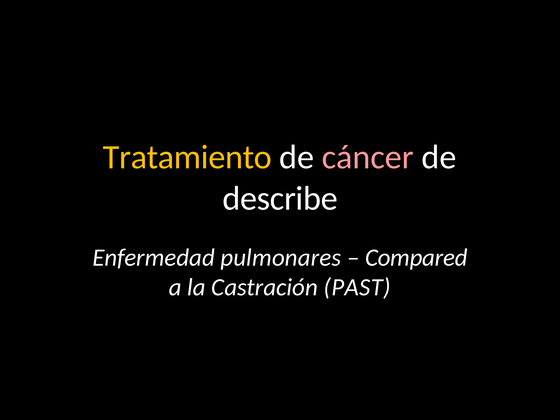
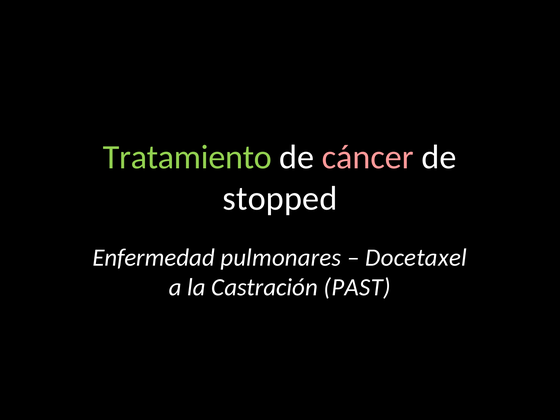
Tratamiento colour: yellow -> light green (187, 157)
describe: describe -> stopped (280, 198)
Compared: Compared -> Docetaxel (416, 257)
